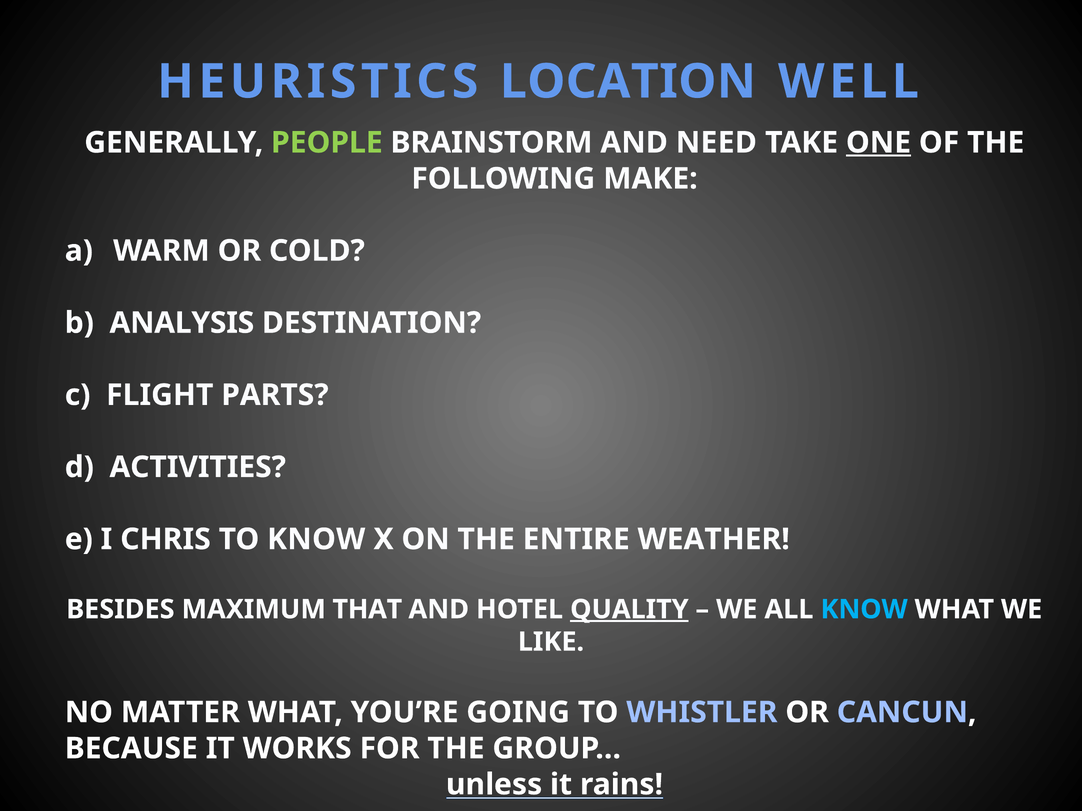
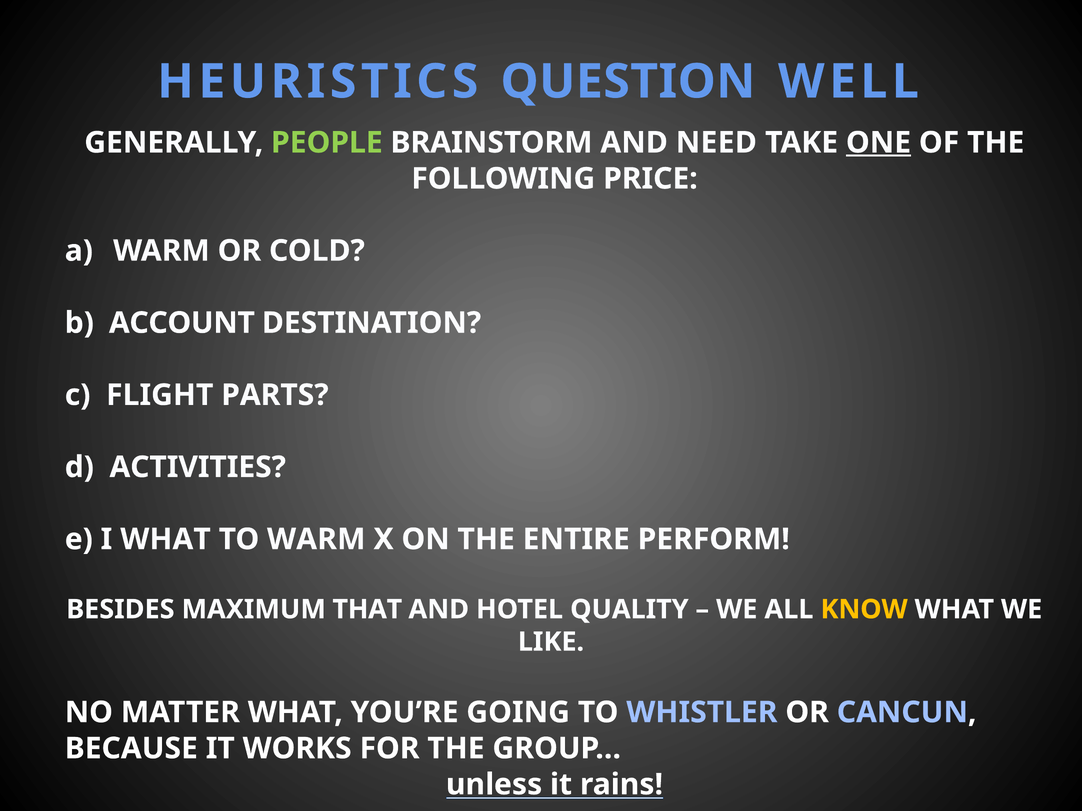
LOCATION: LOCATION -> QUESTION (628, 82)
MAKE: MAKE -> PRICE (650, 179)
ANALYSIS: ANALYSIS -> ACCOUNT (182, 323)
I CHRIS: CHRIS -> WHAT (166, 540)
TO KNOW: KNOW -> WARM (316, 540)
WEATHER: WEATHER -> PERFORM (714, 540)
QUALITY underline: present -> none (629, 610)
KNOW colour: light blue -> yellow (864, 610)
